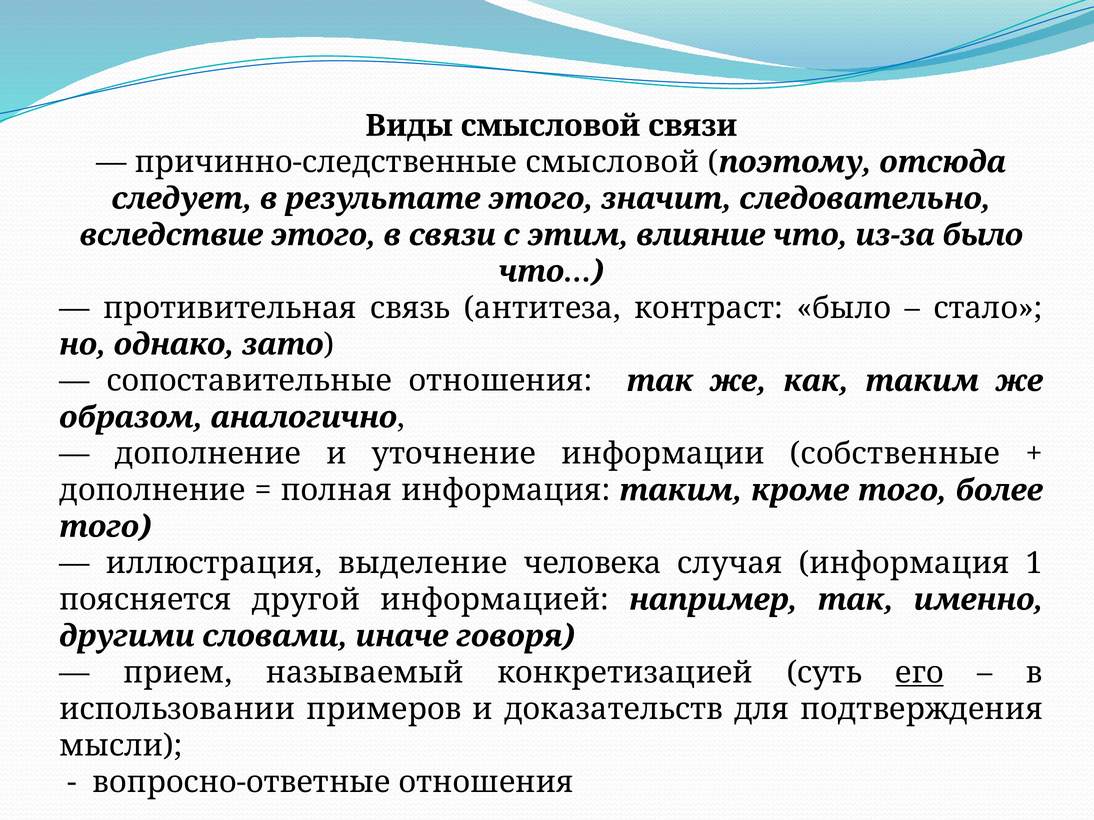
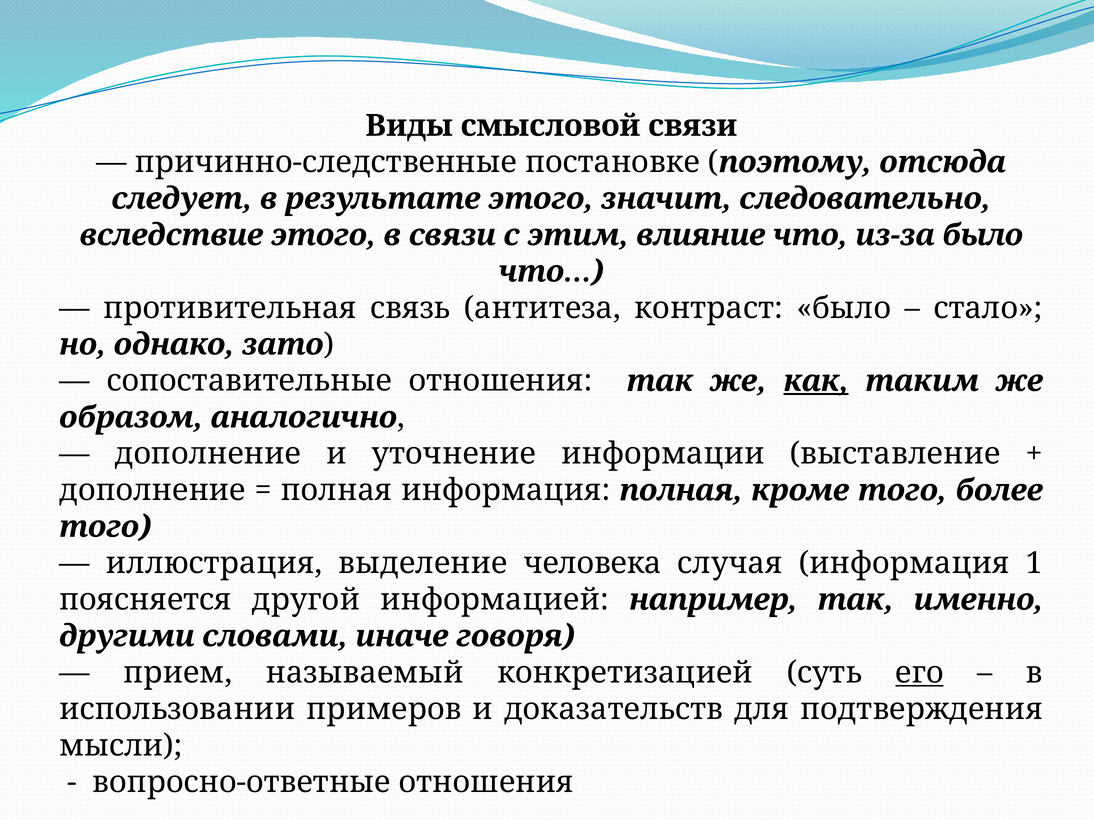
причинно-следственные смысловой: смысловой -> постановке (613, 162)
как underline: none -> present (816, 381)
собственные: собственные -> выставление (895, 454)
информация таким: таким -> полная (681, 491)
